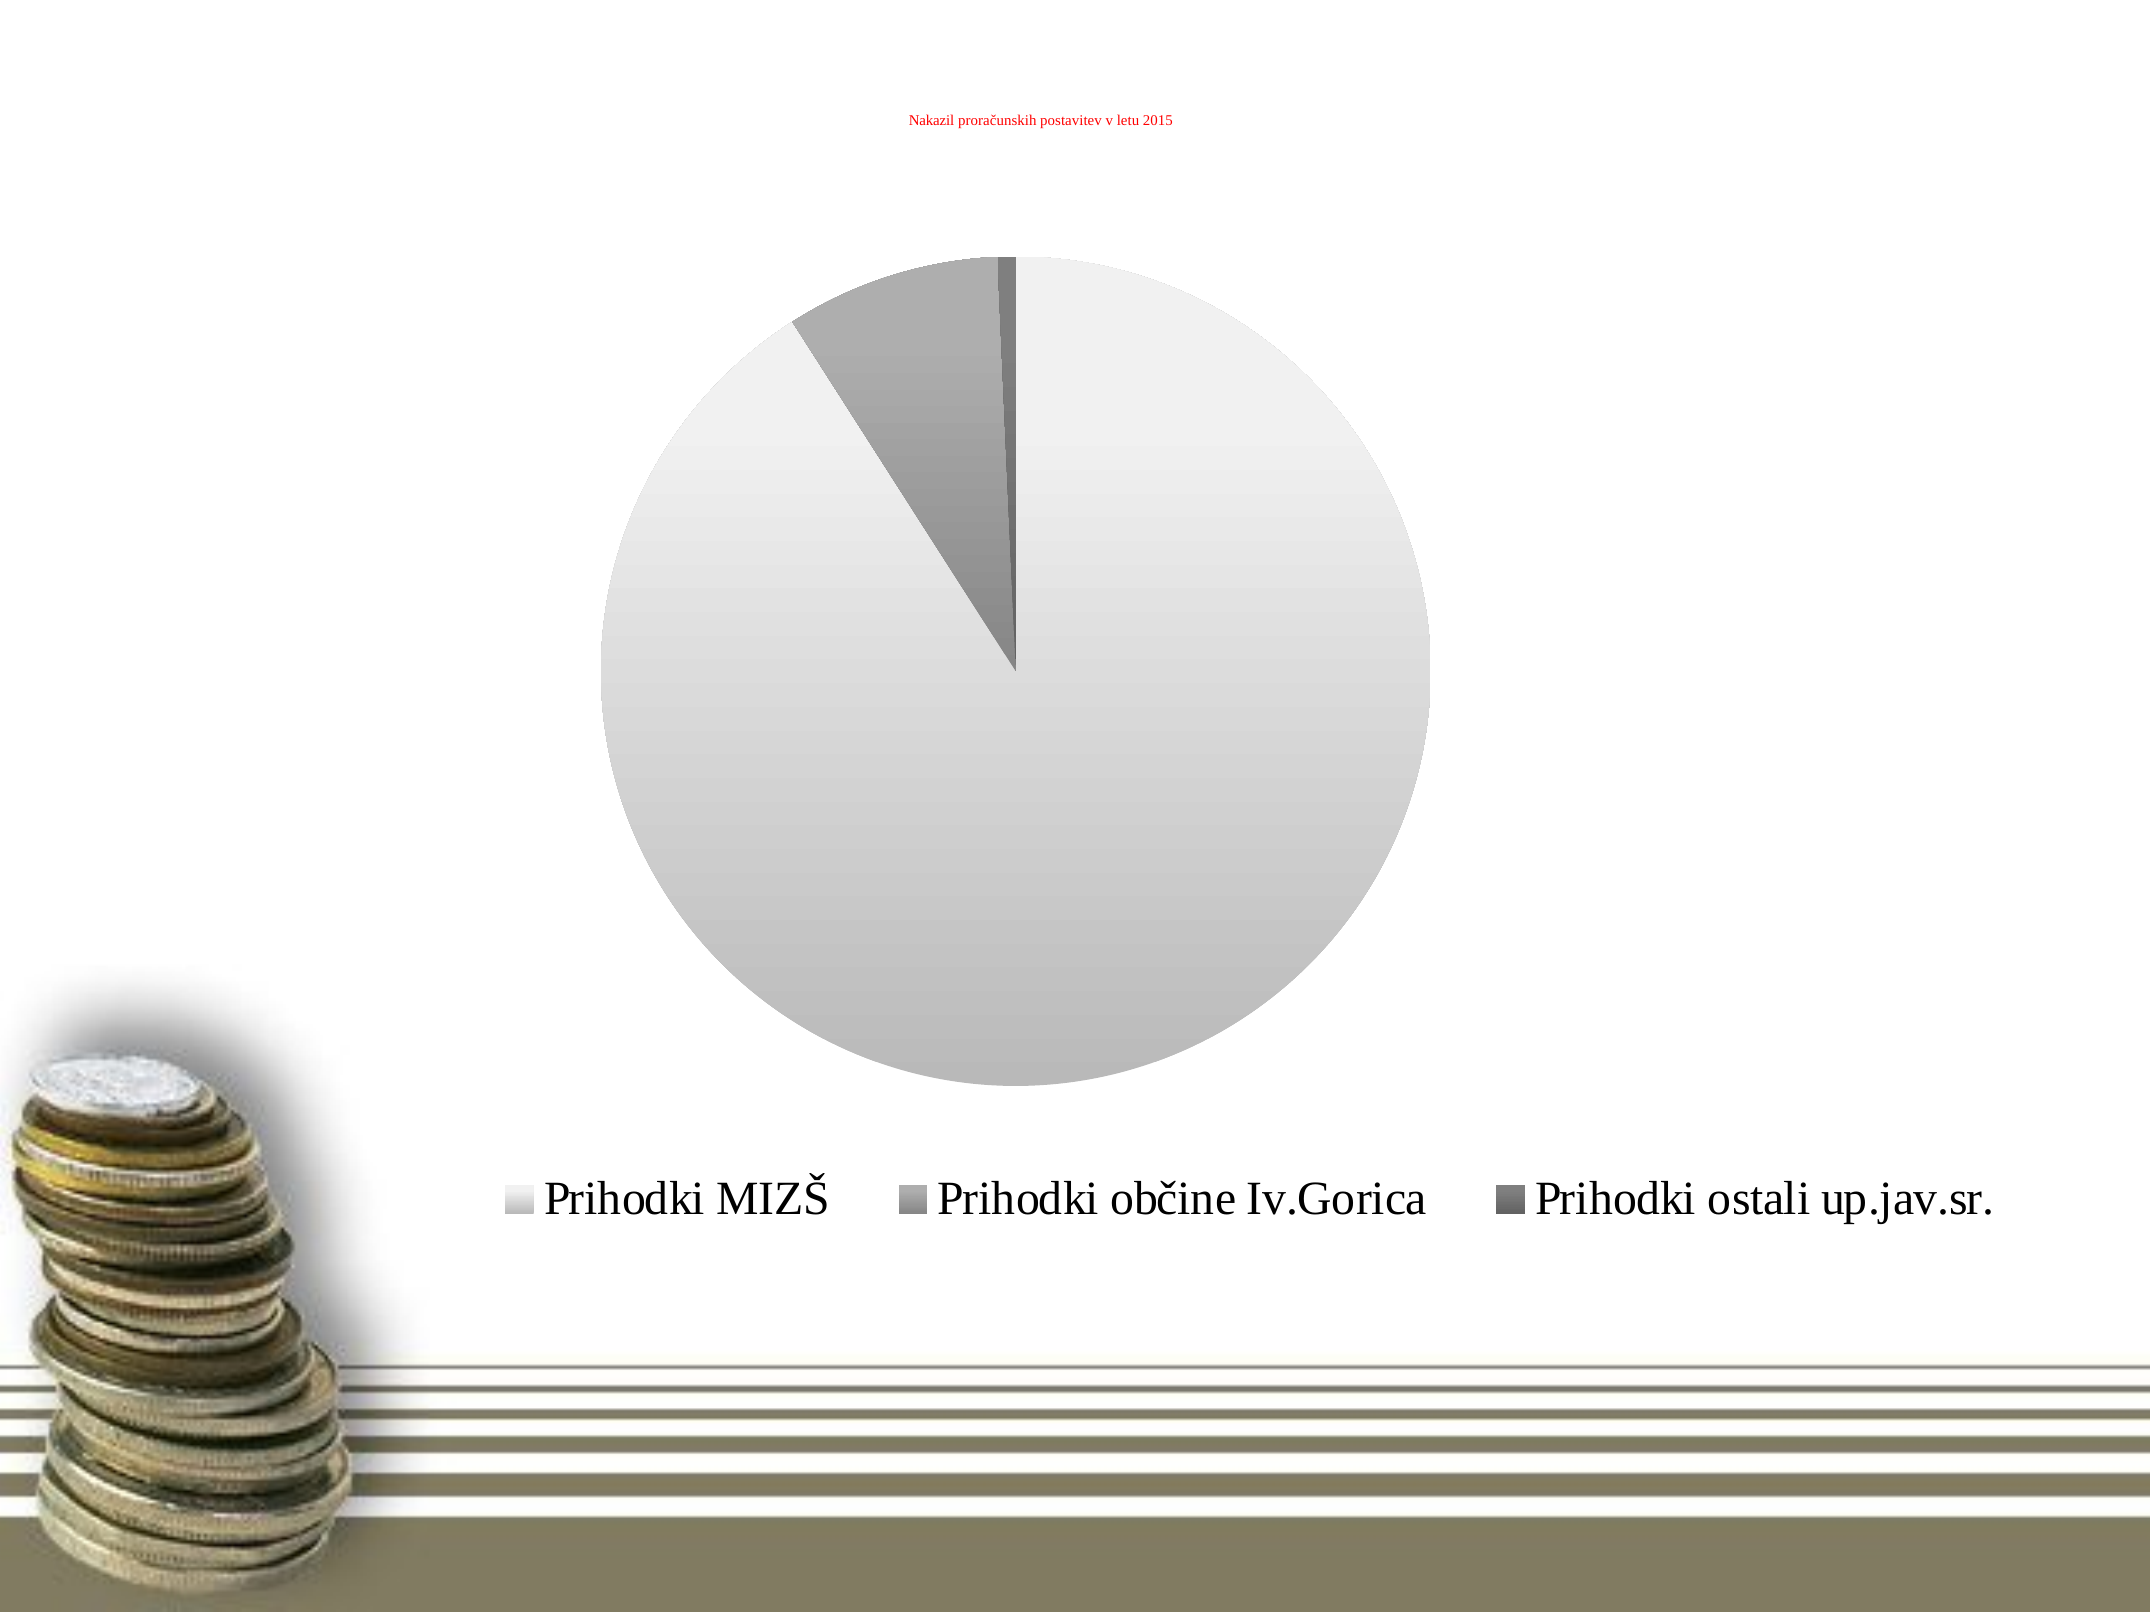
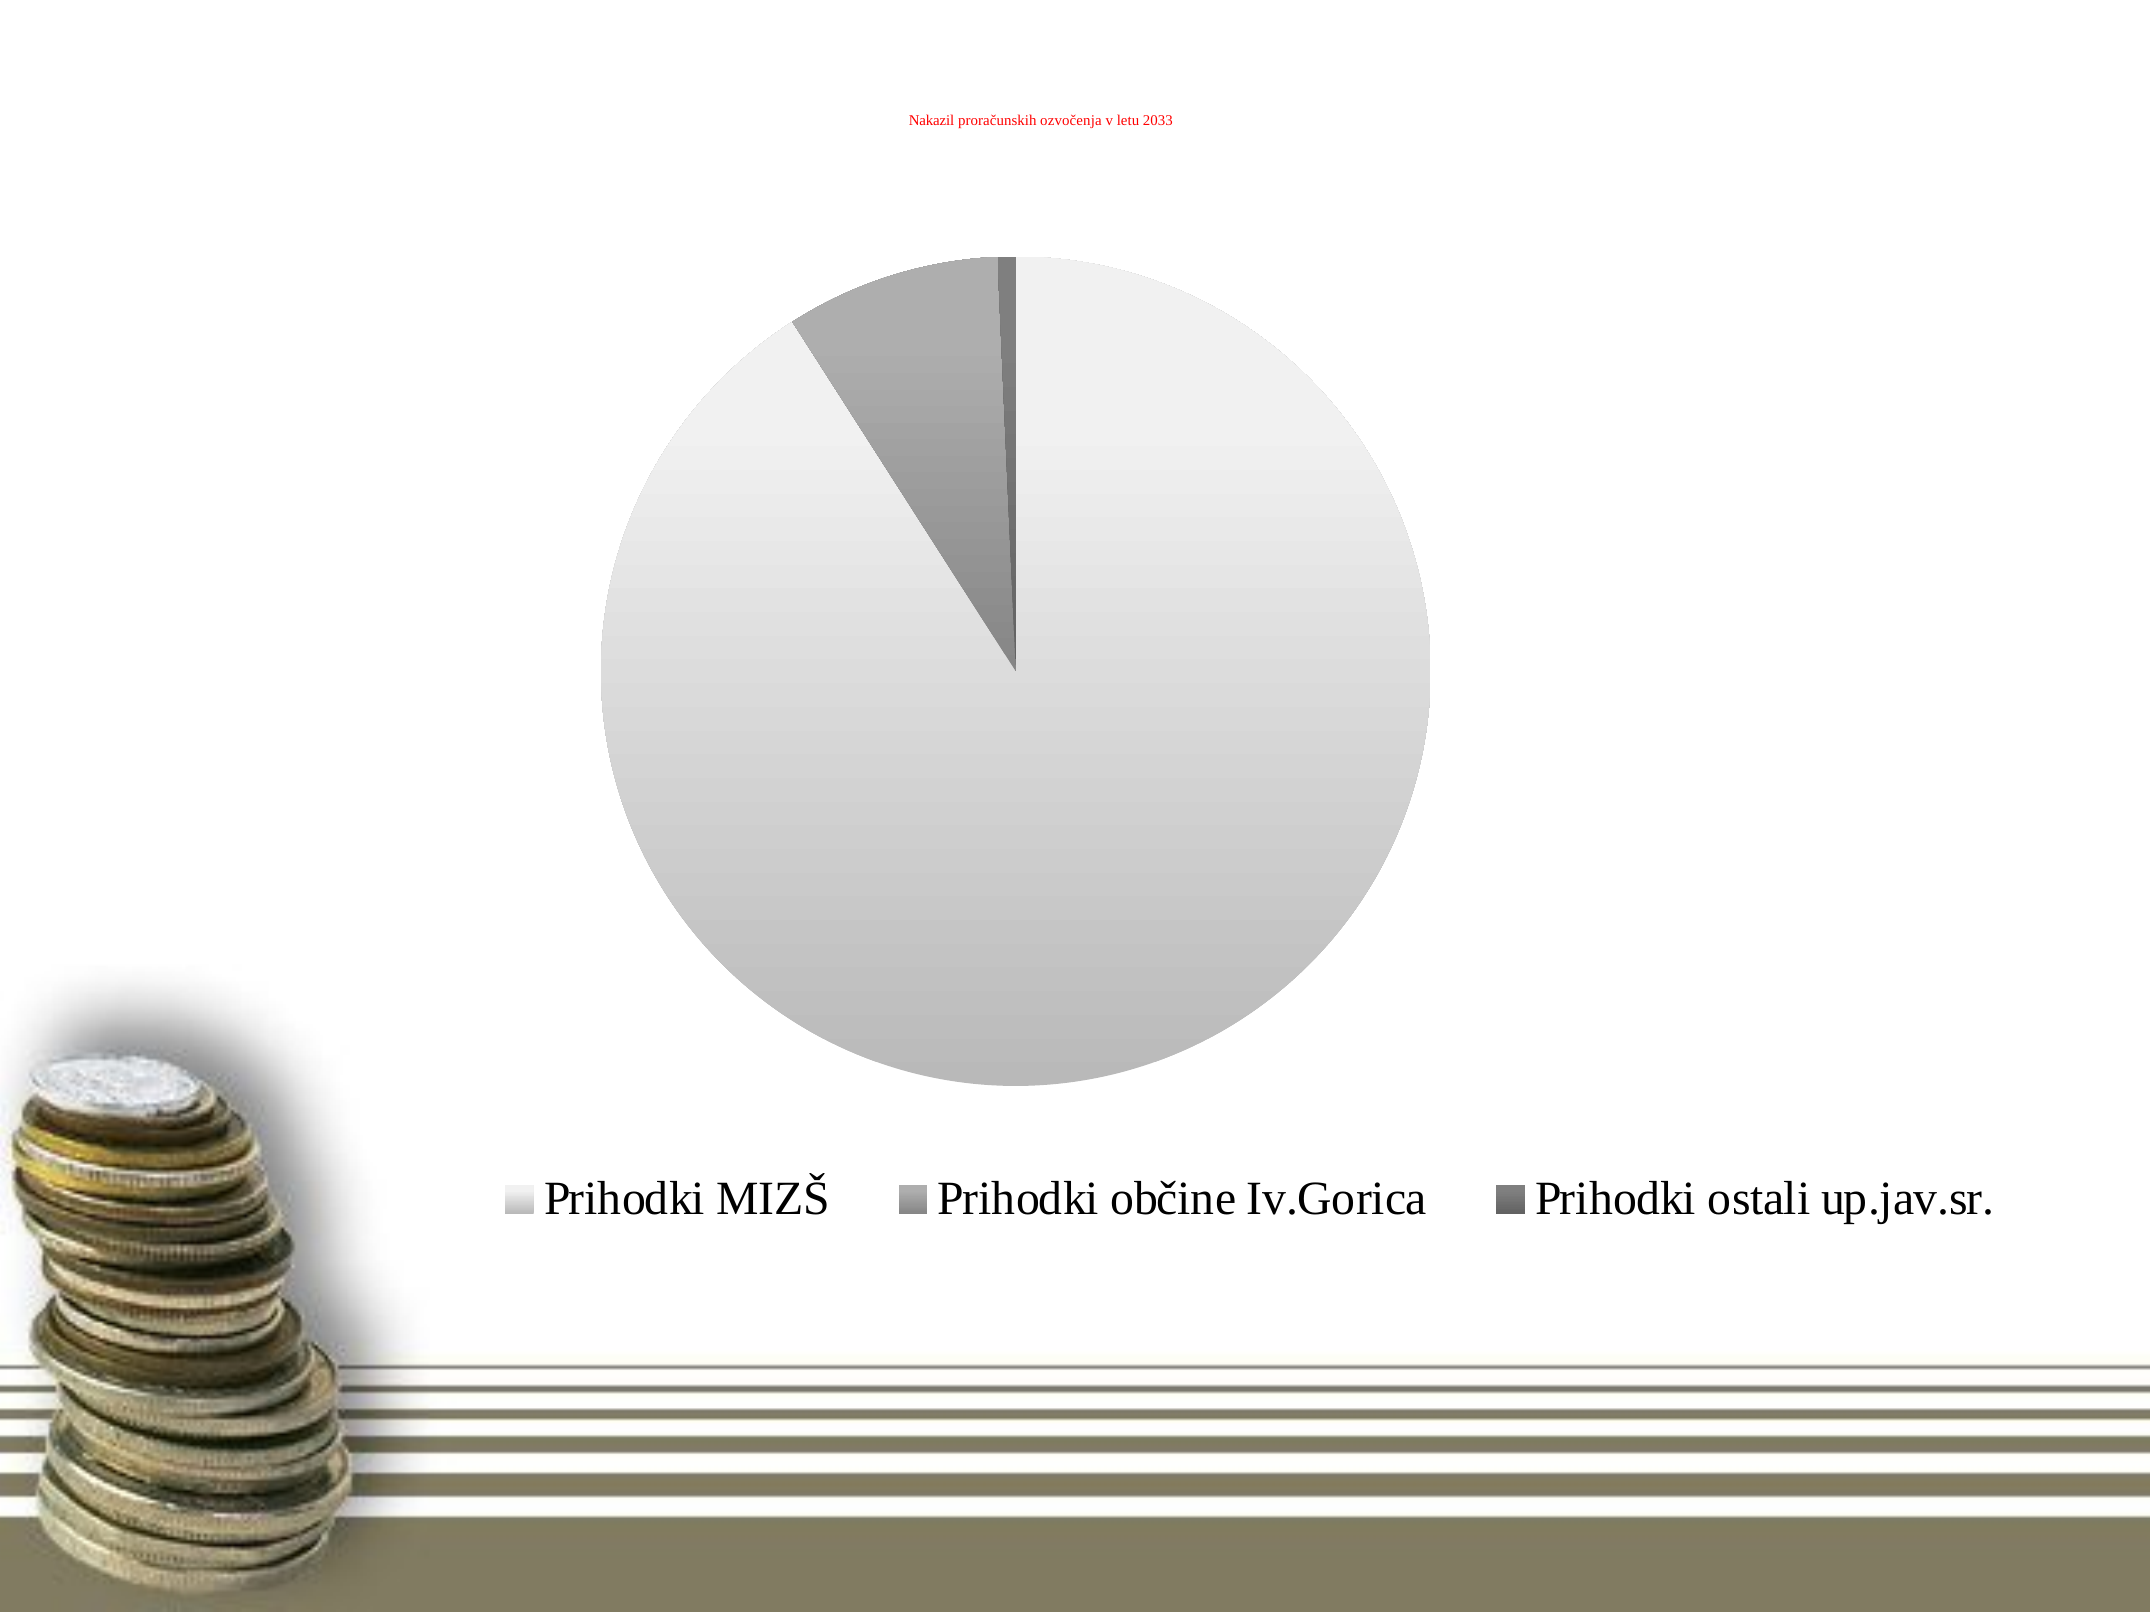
postavitev: postavitev -> ozvočenja (1071, 121)
2015: 2015 -> 2033 (1158, 121)
